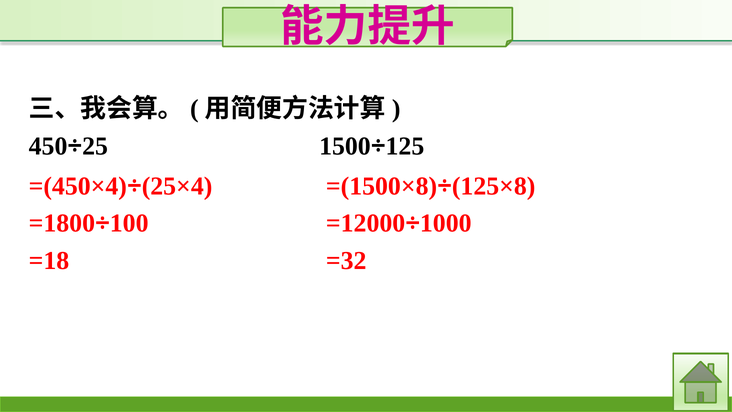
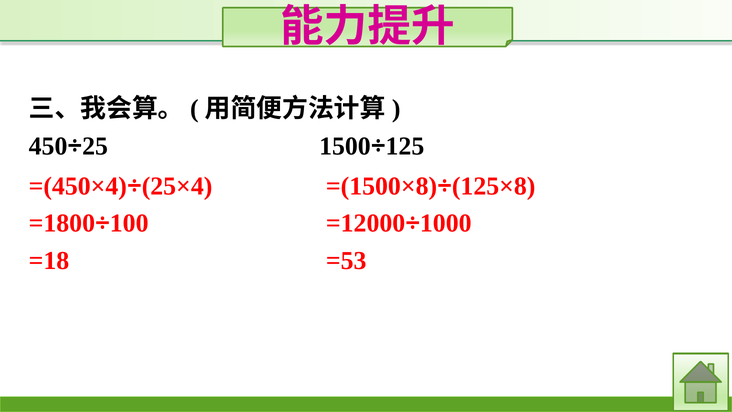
=32: =32 -> =53 (346, 260)
